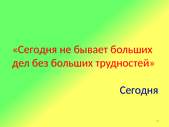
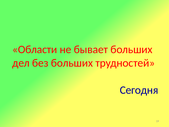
Сегодня: Сегодня -> Области (35, 49)
